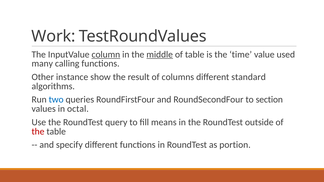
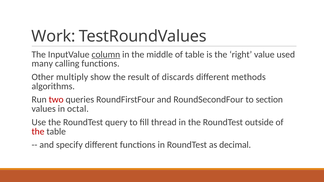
middle underline: present -> none (160, 55)
time: time -> right (241, 55)
instance: instance -> multiply (72, 77)
columns: columns -> discards (178, 77)
standard: standard -> methods (249, 77)
two colour: blue -> red (56, 100)
means: means -> thread (164, 122)
portion: portion -> decimal (235, 145)
